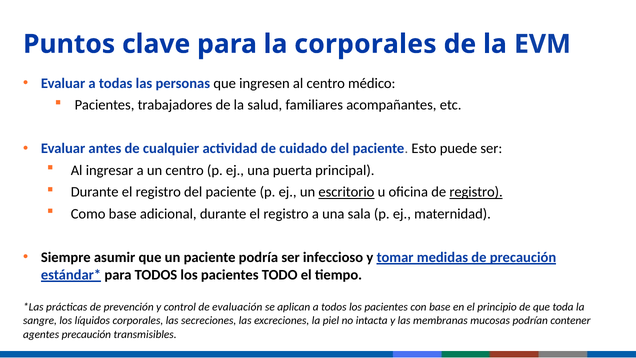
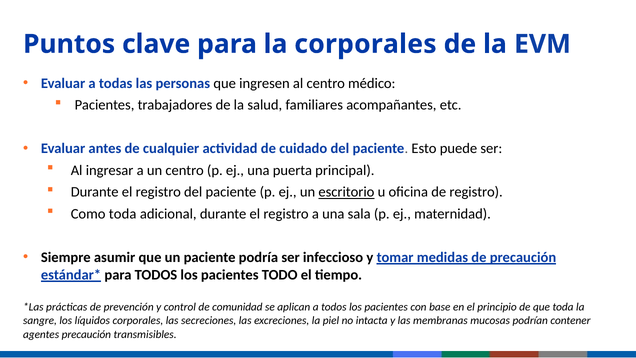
registro underline: present -> none (476, 192)
Como base: base -> toda (123, 214)
evaluación: evaluación -> comunidad (237, 307)
